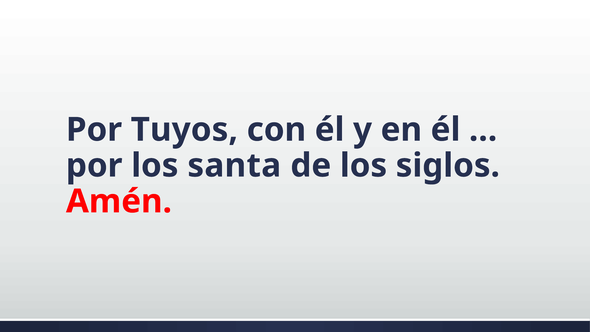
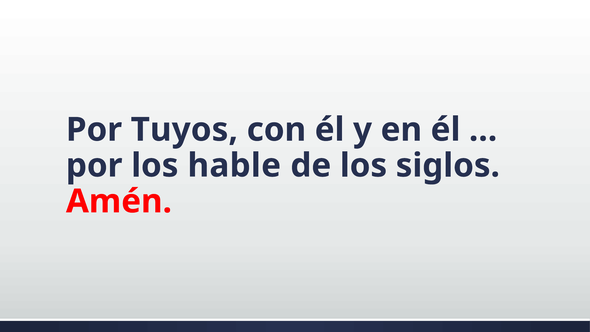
santa: santa -> hable (234, 166)
